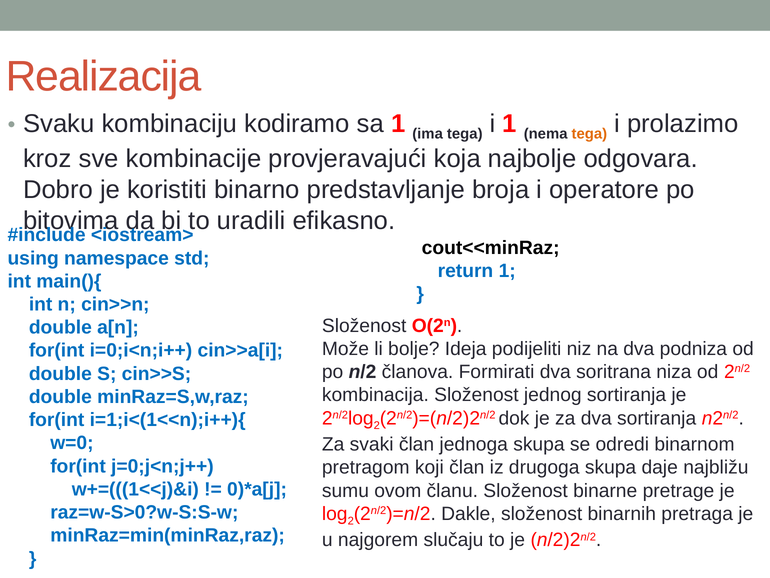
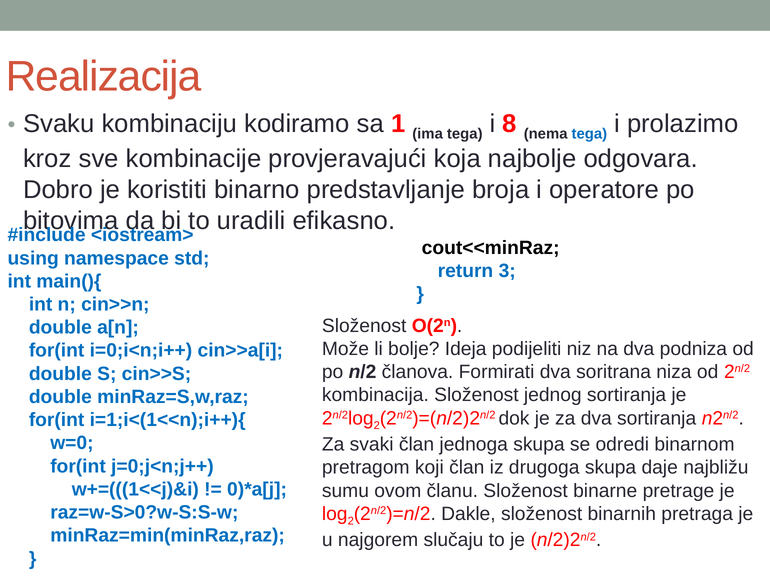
i 1: 1 -> 8 (510, 124)
tega colour: orange -> blue (589, 134)
return 1: 1 -> 3 (507, 271)
